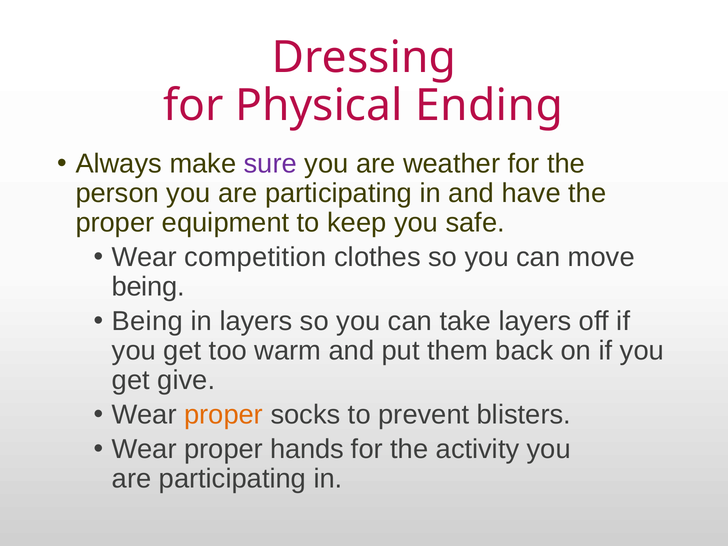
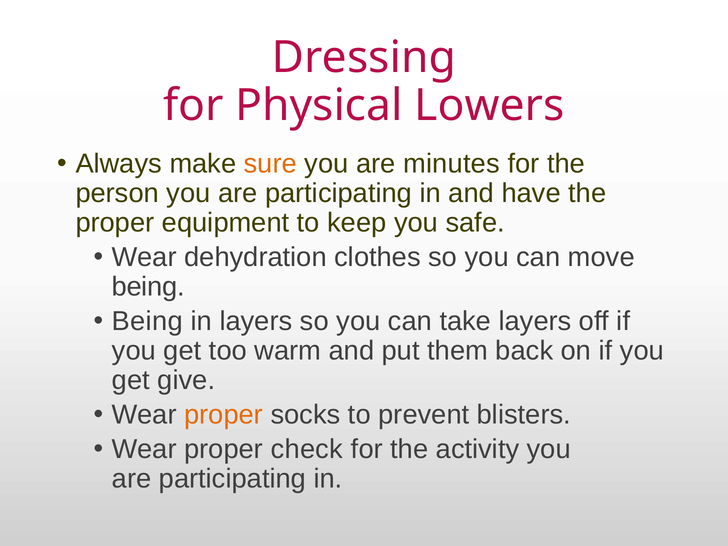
Ending: Ending -> Lowers (489, 106)
sure colour: purple -> orange (270, 164)
weather: weather -> minutes (451, 164)
competition: competition -> dehydration (256, 257)
hands: hands -> check (307, 449)
